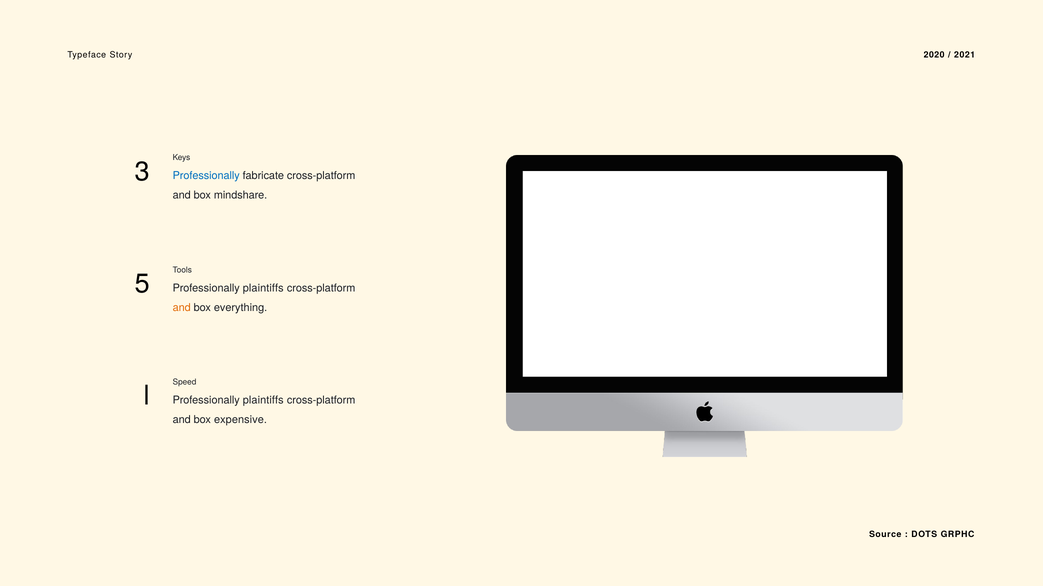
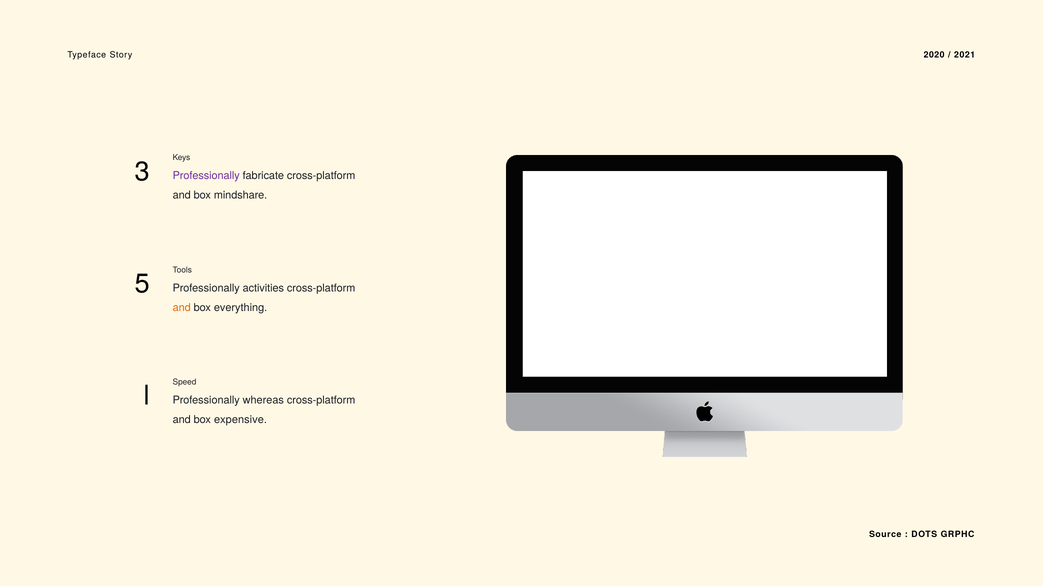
Professionally colour: blue -> purple (206, 176)
plaintiffs: plaintiffs -> activities (263, 288)
plaintiffs: plaintiffs -> whereas (263, 401)
